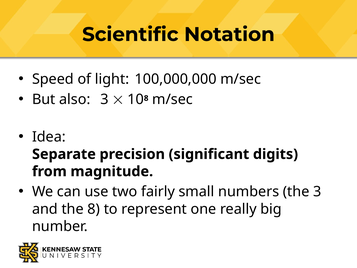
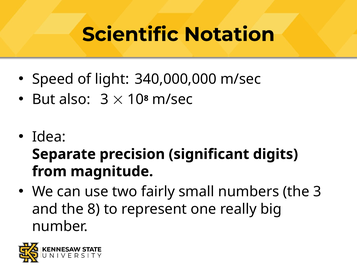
100,000,000: 100,000,000 -> 340,000,000 (176, 79)
